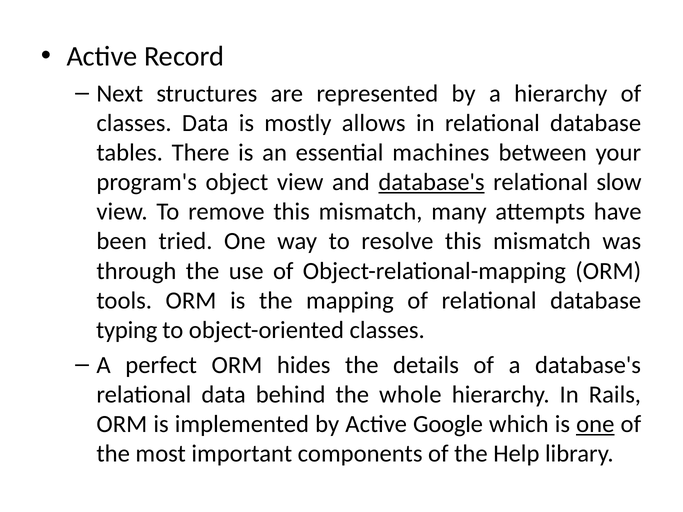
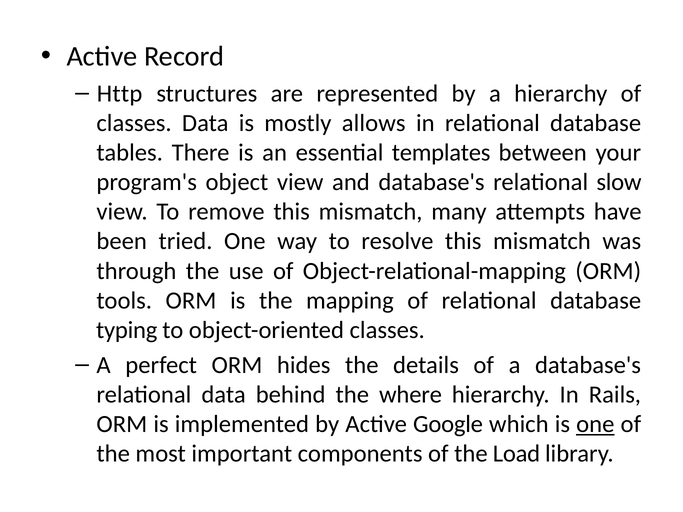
Next: Next -> Http (120, 94)
machines: machines -> templates (441, 153)
database's underline: present -> none (432, 182)
whole: whole -> where (411, 395)
Help: Help -> Load (516, 454)
